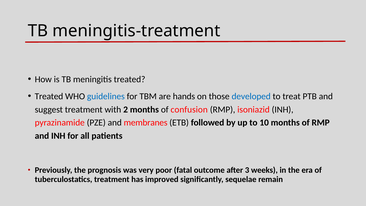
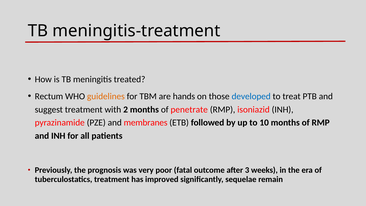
Treated: Treated -> Rectum (49, 96)
guidelines colour: blue -> orange (106, 96)
confusion: confusion -> penetrate (189, 109)
